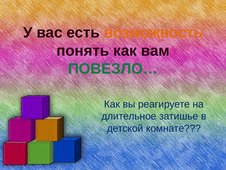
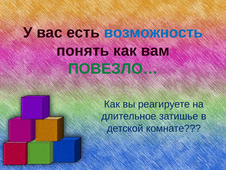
возможность colour: orange -> blue (153, 32)
